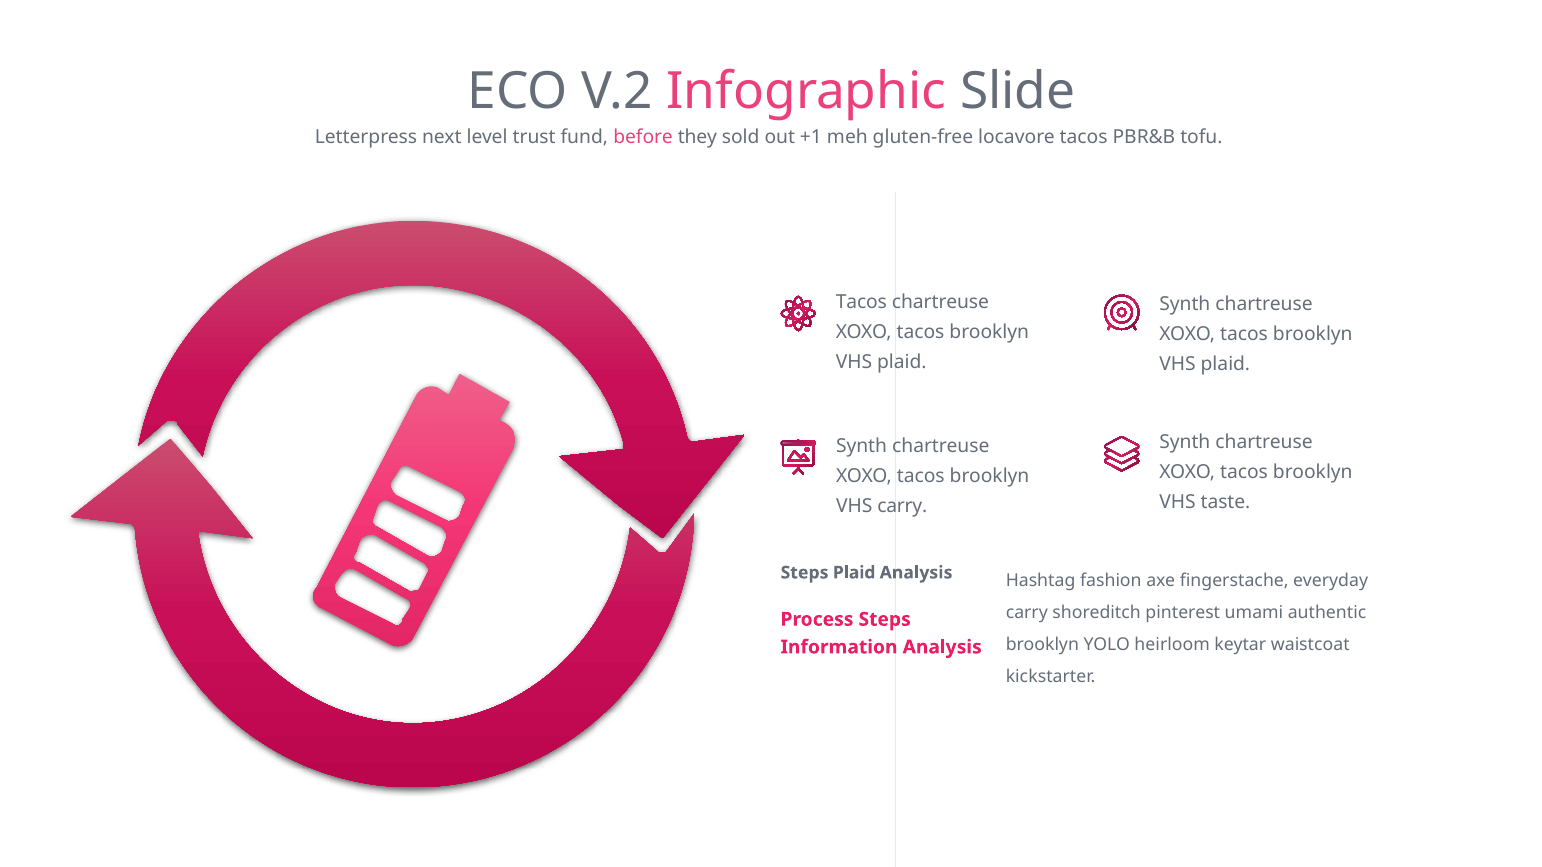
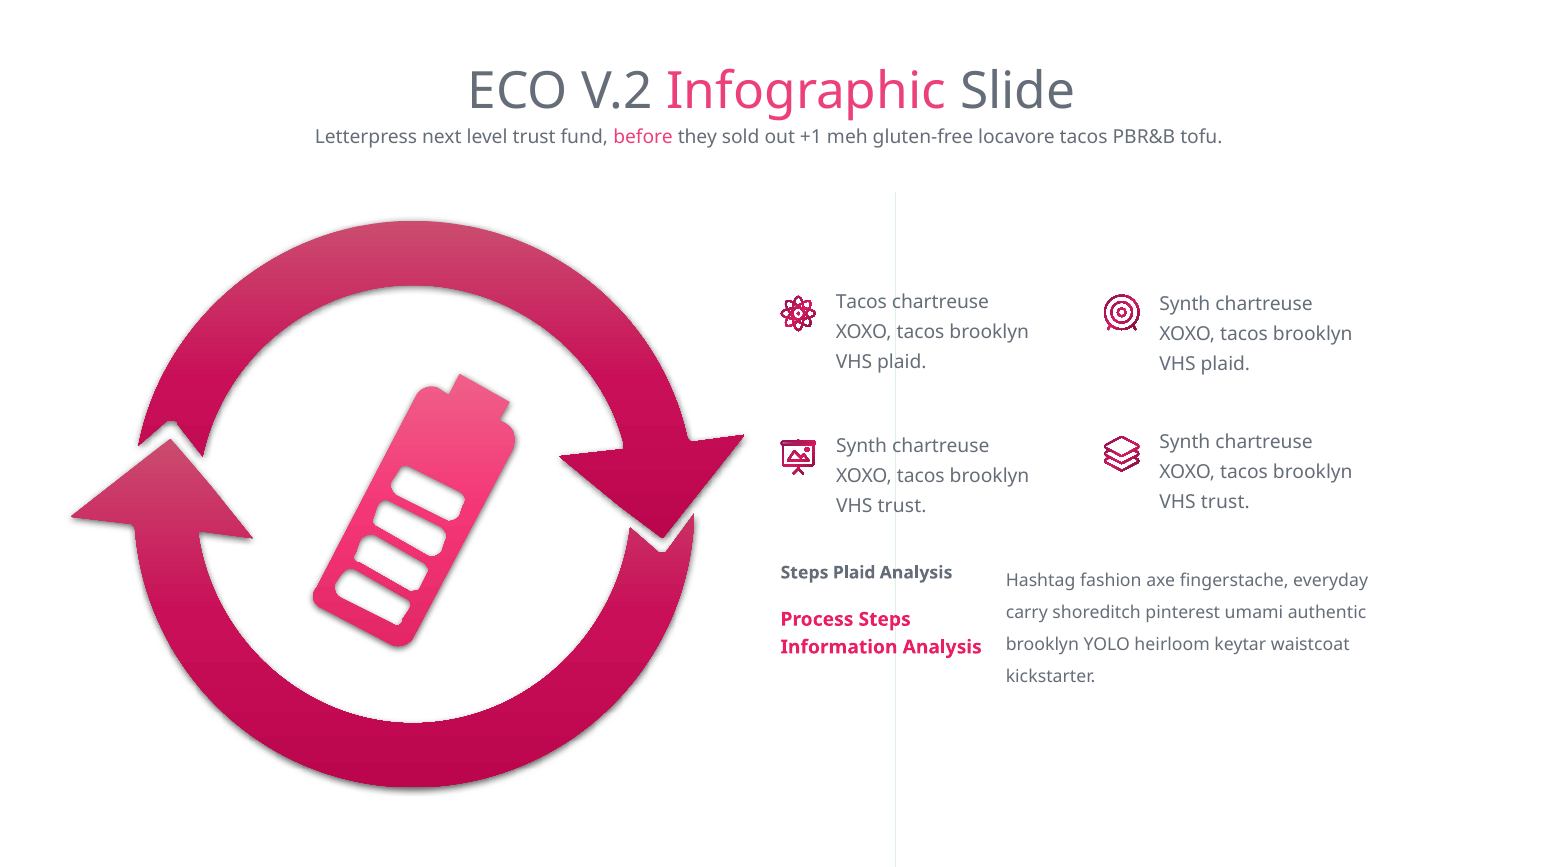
taste: taste -> trust (1225, 503)
carry: carry -> trust (902, 506)
